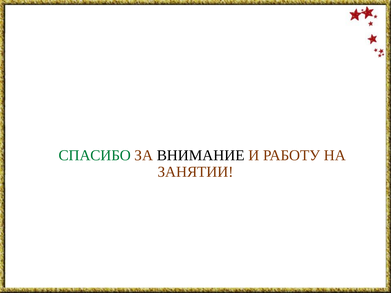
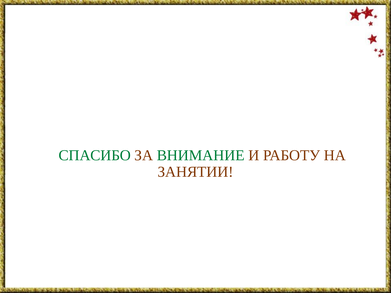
ВНИМАНИЕ colour: black -> green (201, 156)
